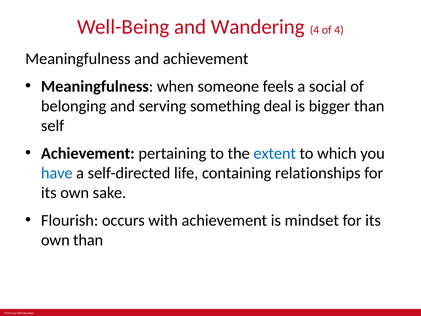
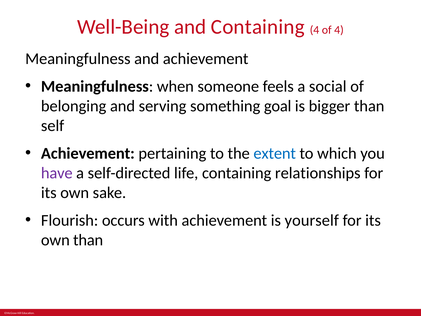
and Wandering: Wandering -> Containing (258, 27)
deal: deal -> goal (278, 106)
have colour: blue -> purple (57, 173)
mindset: mindset -> yourself (312, 220)
